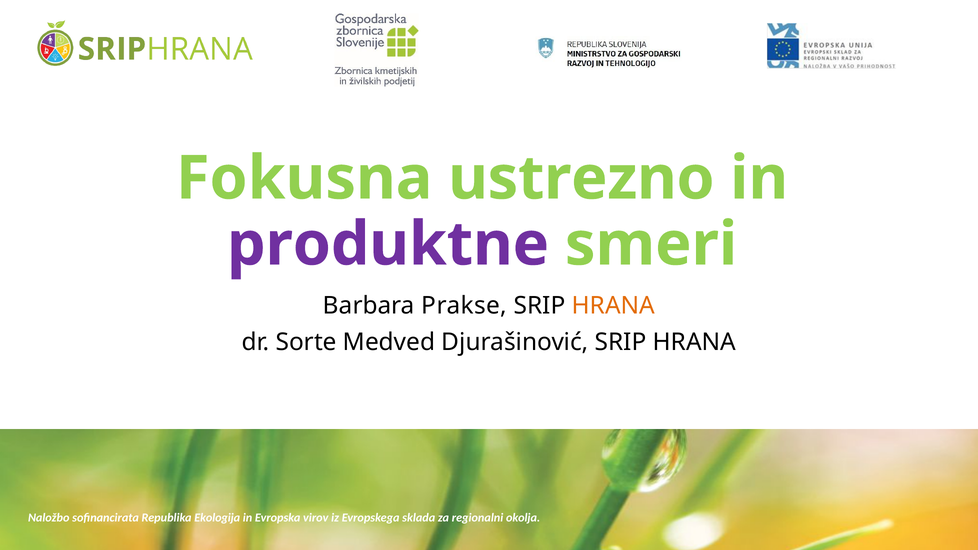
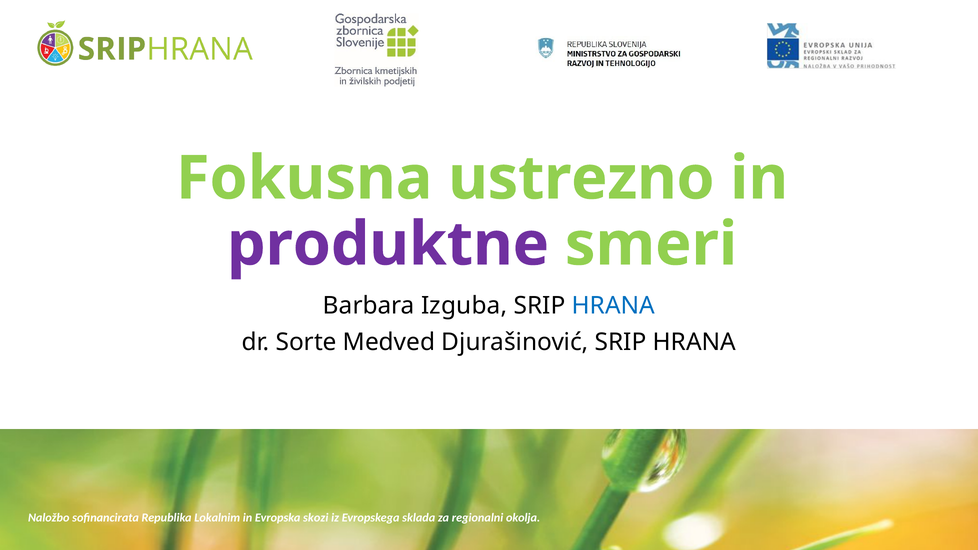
Prakse: Prakse -> Izguba (464, 306)
HRANA colour: orange -> blue (613, 306)
Ekologija: Ekologija -> Lokalnim (217, 518)
virov: virov -> skozi (316, 518)
